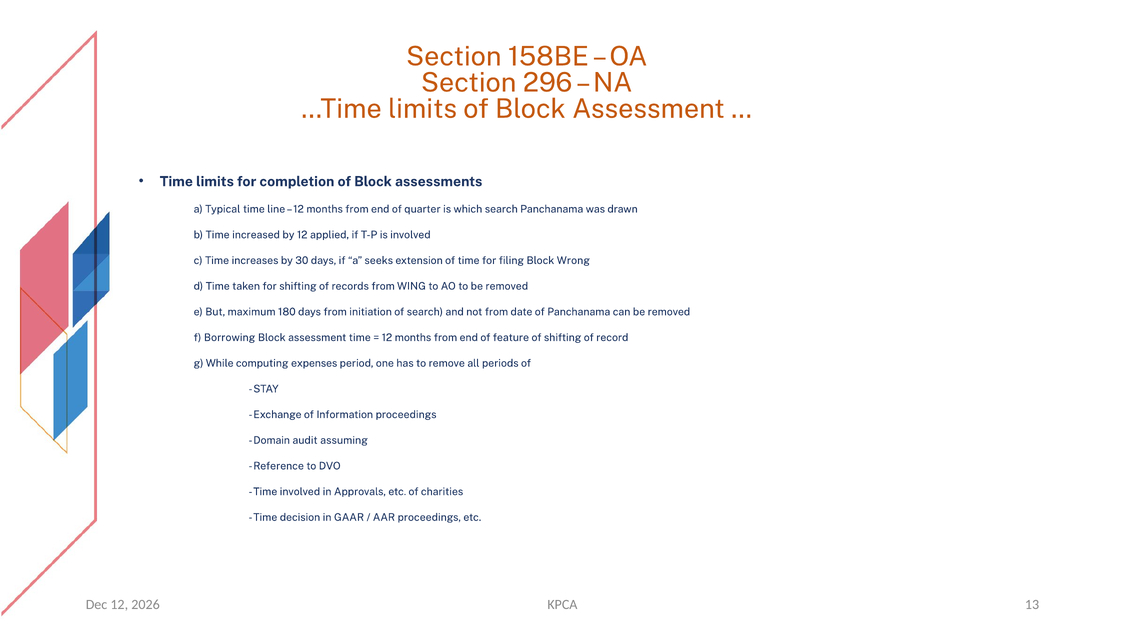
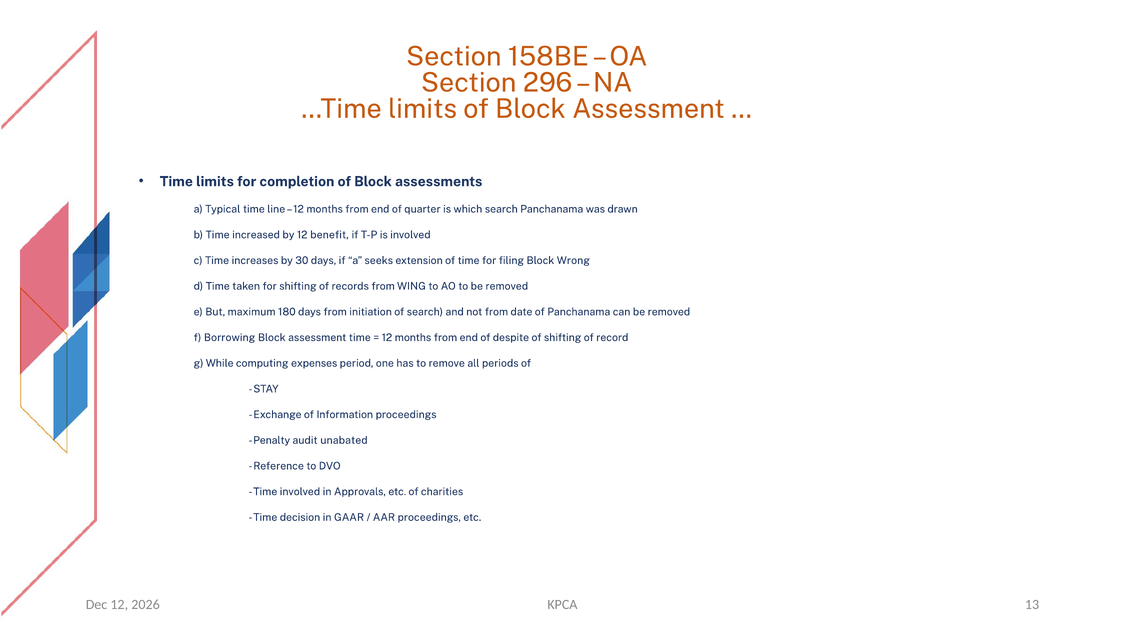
applied: applied -> benefit (329, 235)
feature: feature -> despite (511, 337)
Domain: Domain -> Penalty (272, 440)
assuming: assuming -> unabated (344, 440)
